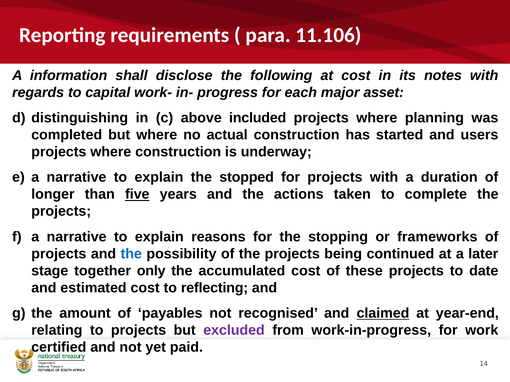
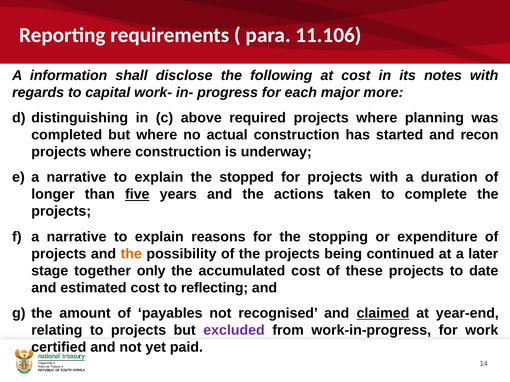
asset: asset -> more (383, 92)
included: included -> required (258, 118)
users: users -> recon (480, 135)
frameworks: frameworks -> expenditure (437, 237)
the colour: blue -> orange (131, 254)
